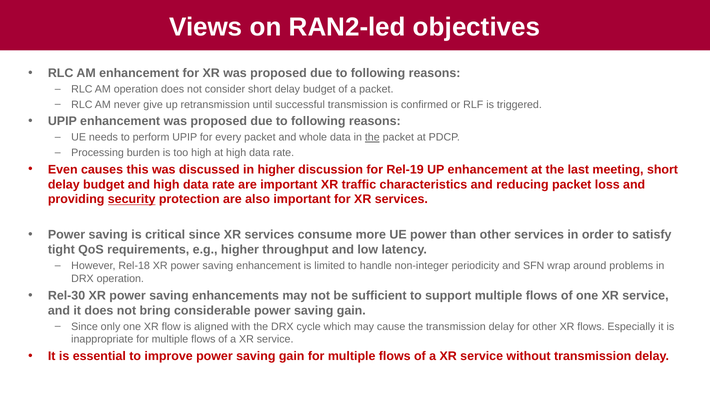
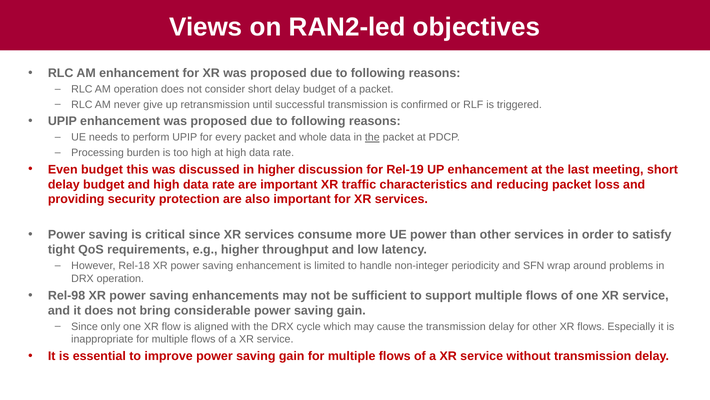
Even causes: causes -> budget (102, 169)
security underline: present -> none (132, 199)
Rel-30: Rel-30 -> Rel-98 (67, 295)
